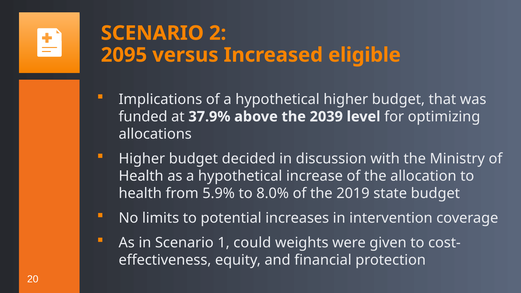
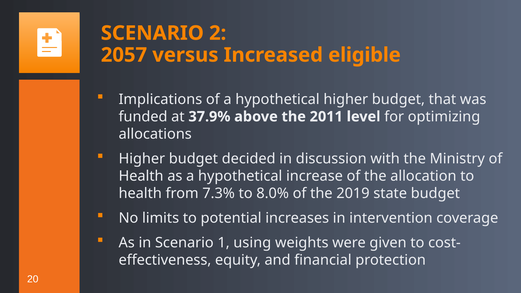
2095: 2095 -> 2057 (124, 55)
2039: 2039 -> 2011 (326, 117)
5.9%: 5.9% -> 7.3% (219, 193)
could: could -> using (252, 243)
